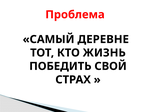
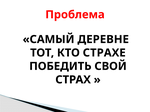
ЖИЗНЬ: ЖИЗНЬ -> СТРАХЕ (104, 53)
